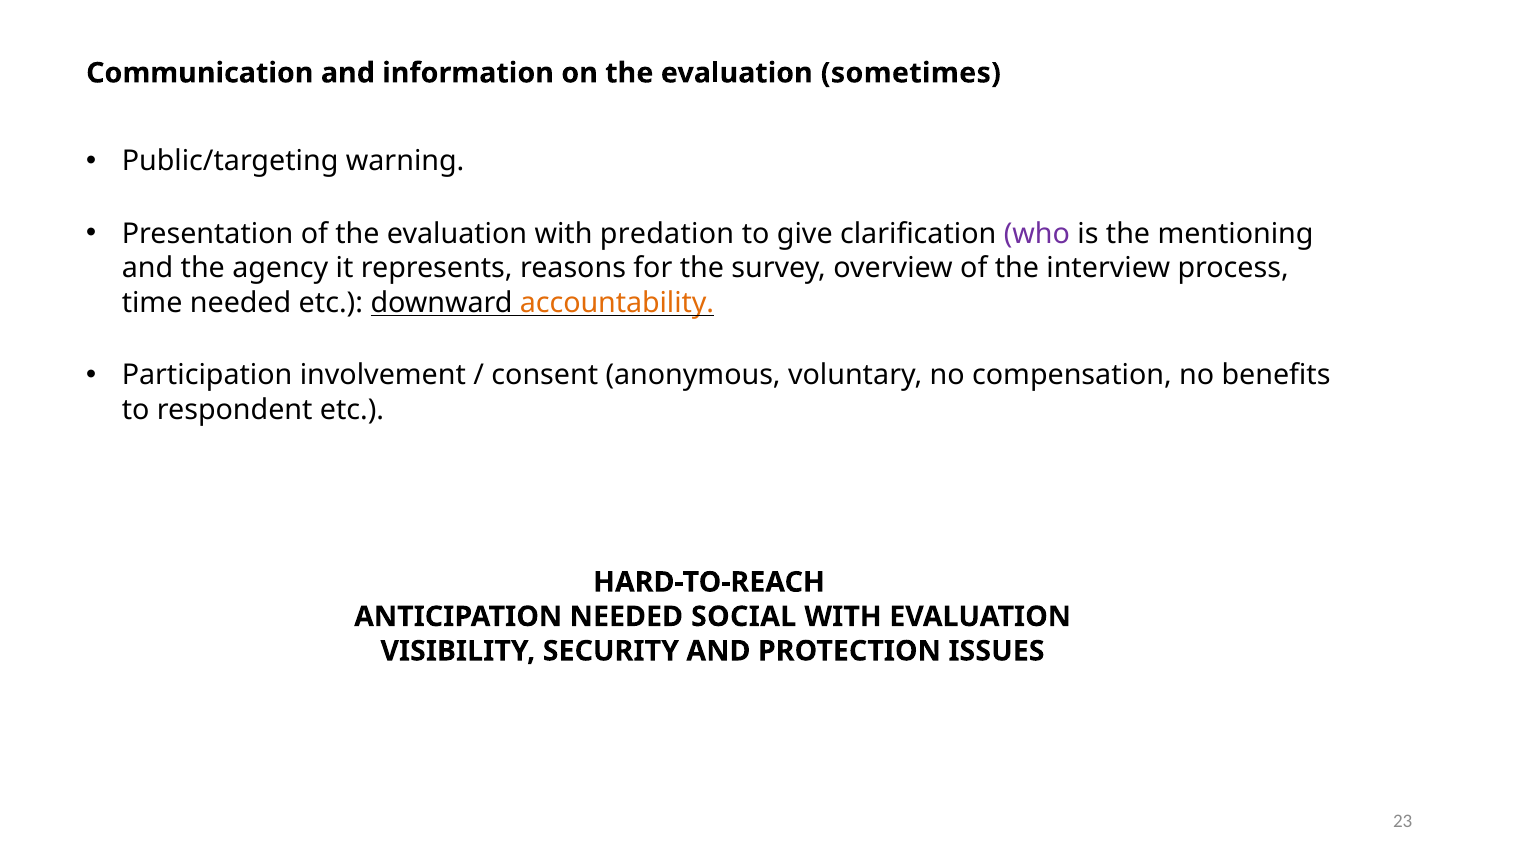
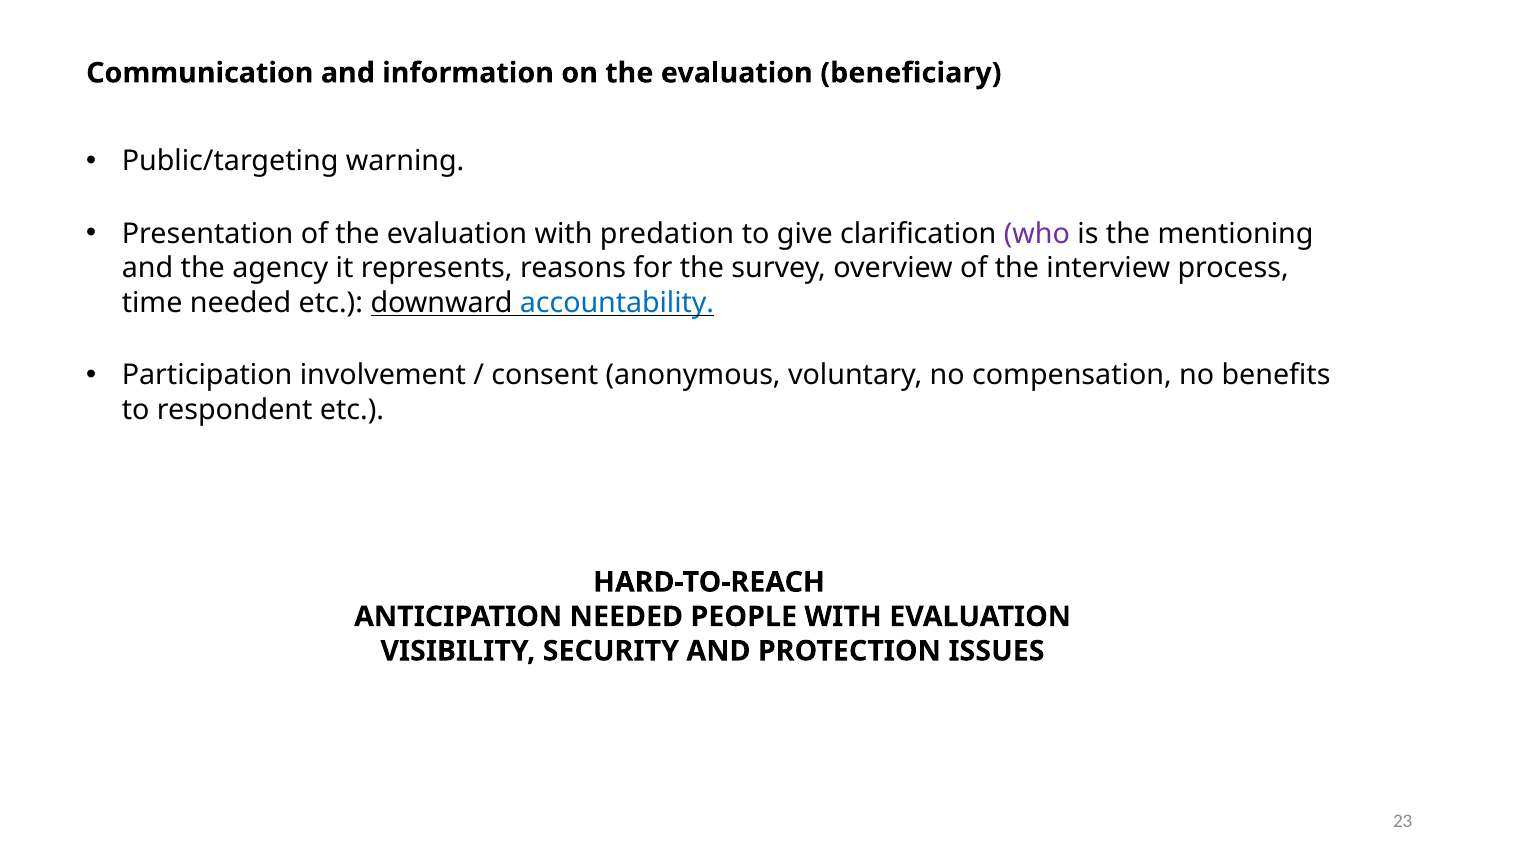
sometimes: sometimes -> beneficiary (911, 73)
accountability colour: orange -> blue (617, 303)
SOCIAL: SOCIAL -> PEOPLE (744, 617)
